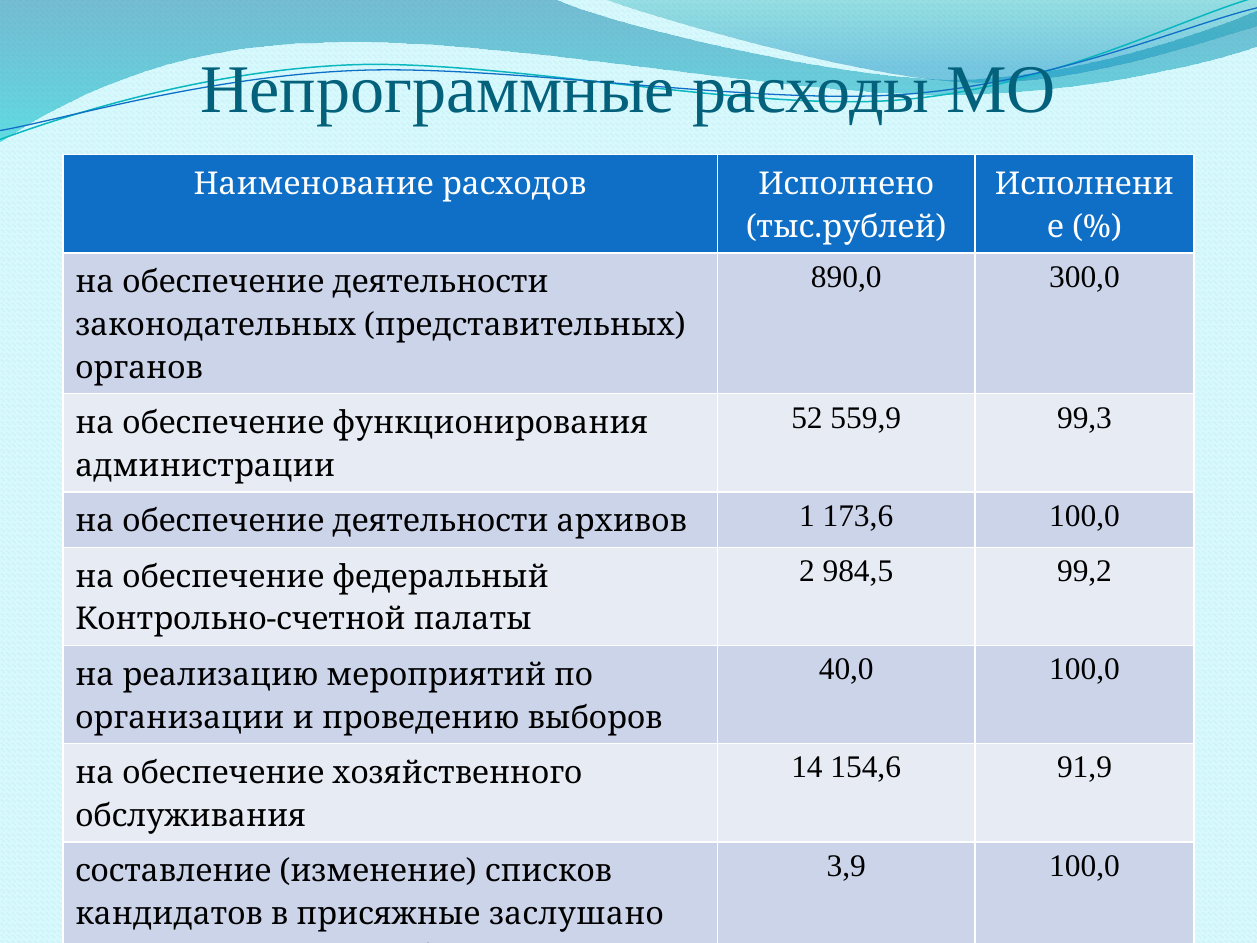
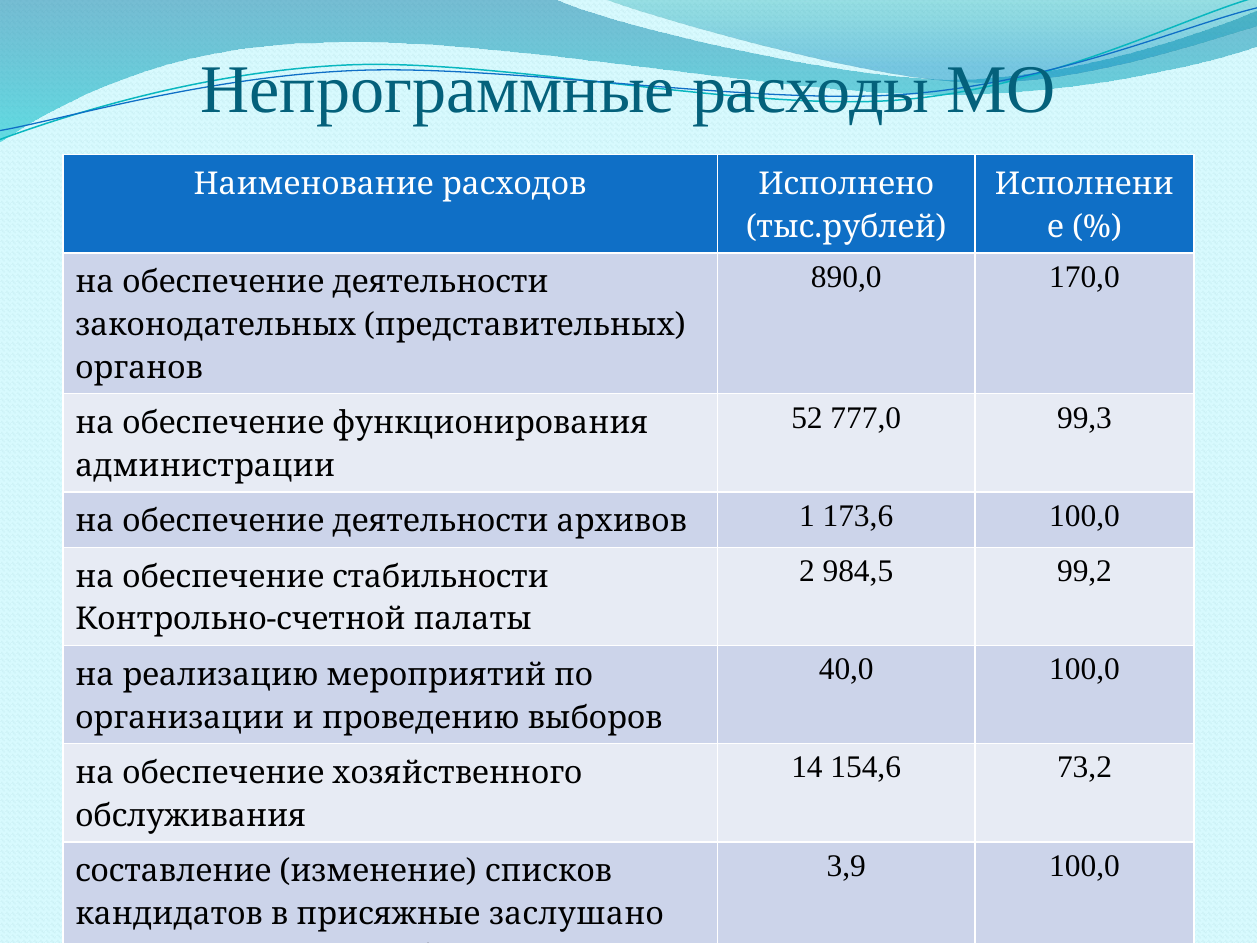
300,0: 300,0 -> 170,0 (1084, 277)
559,9: 559,9 -> 777,0 (866, 418)
федеральный: федеральный -> стабильности (441, 577)
91,9: 91,9 -> 73,2 (1085, 767)
